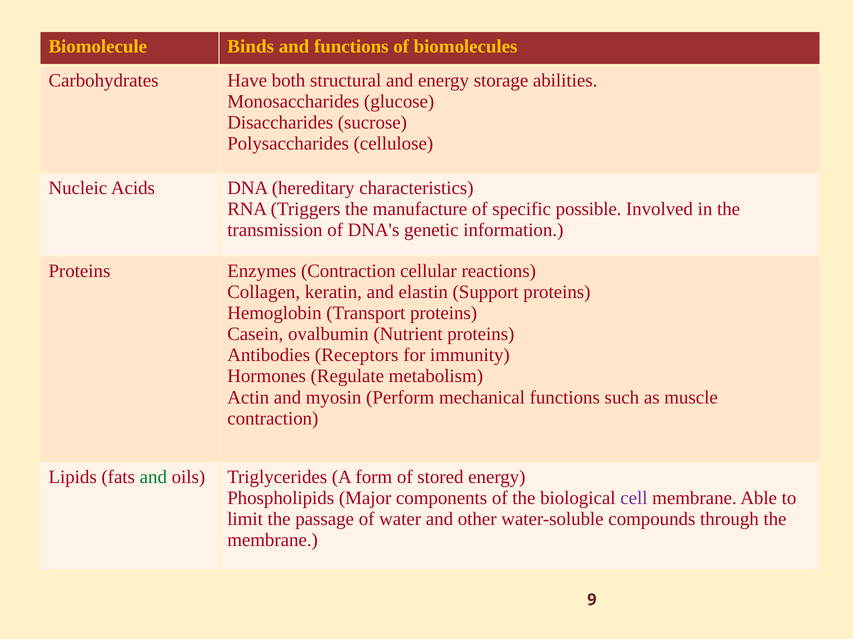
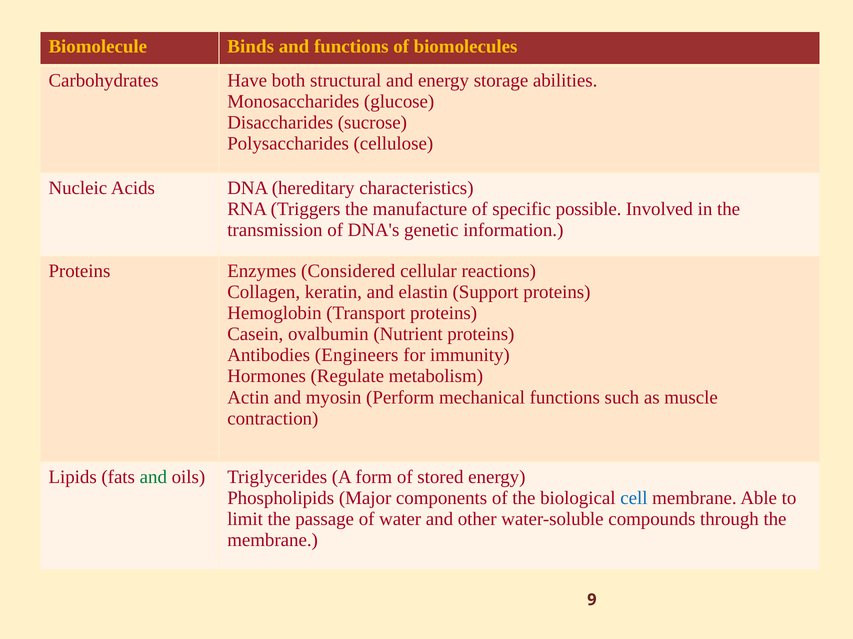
Enzymes Contraction: Contraction -> Considered (348, 271)
Receptors: Receptors -> Engineers (357, 356)
cell colour: purple -> blue (634, 499)
